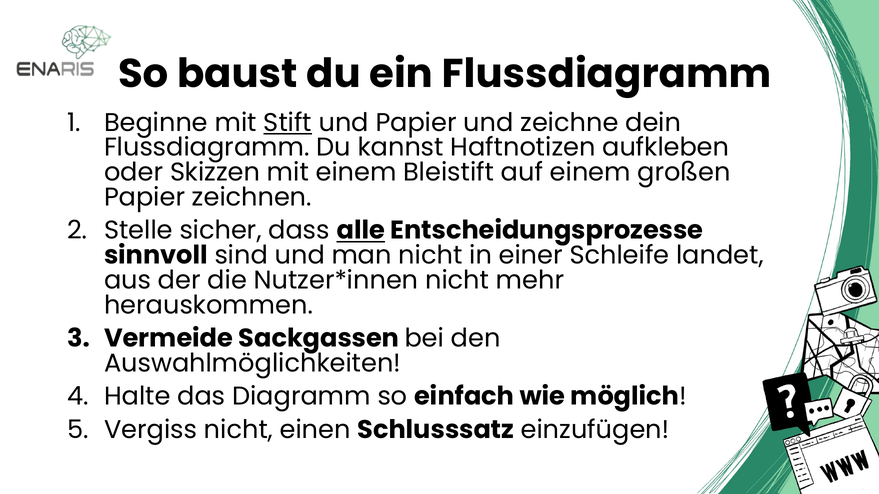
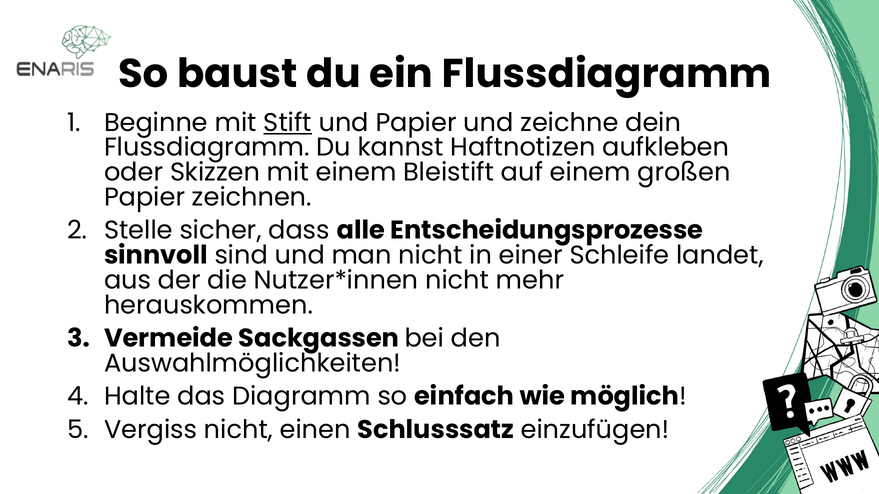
alle underline: present -> none (361, 231)
